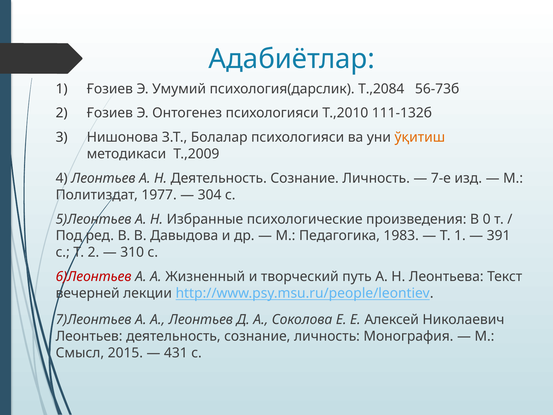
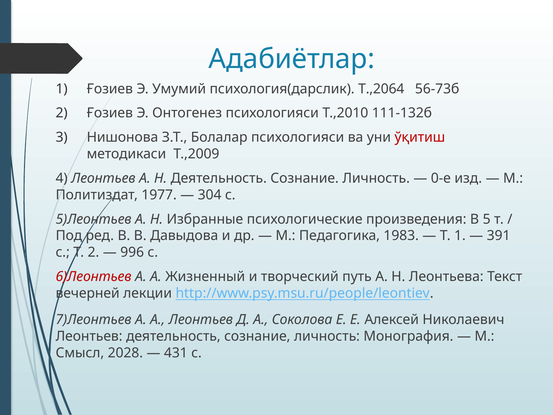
Т.,2084: Т.,2084 -> Т.,2064 (381, 89)
ўқитиш colour: orange -> red (420, 137)
7-е: 7-е -> 0-е (441, 178)
0: 0 -> 5 (487, 219)
310: 310 -> 996 (132, 252)
2015: 2015 -> 2028 (125, 353)
